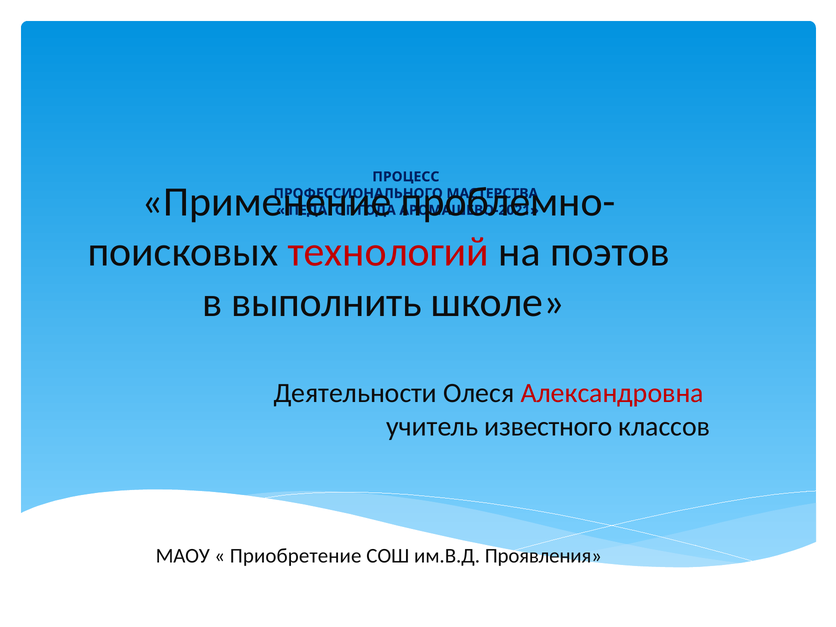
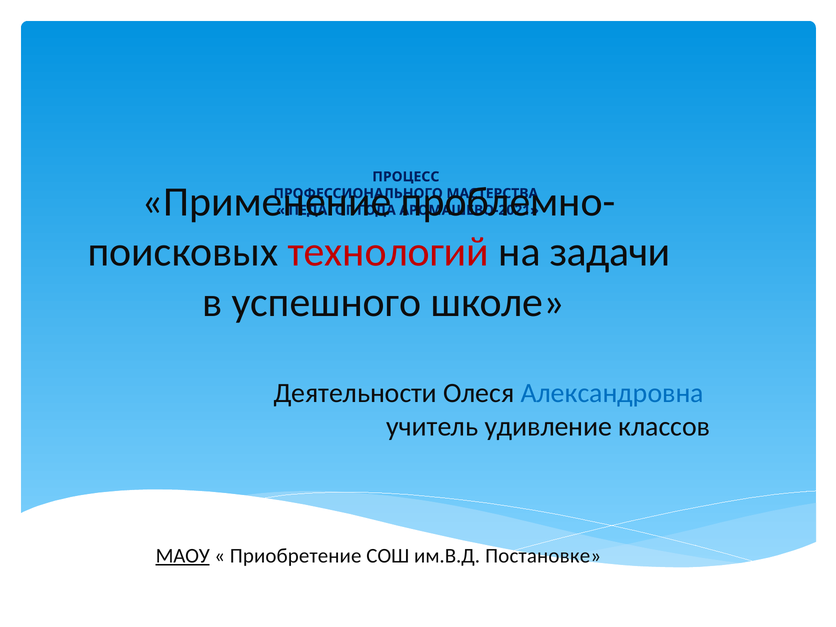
поэтов: поэтов -> задачи (610, 252)
выполнить: выполнить -> успешного (326, 302)
Александровна colour: red -> blue (612, 393)
известного: известного -> удивление (548, 427)
МАОУ underline: none -> present (183, 556)
Проявления: Проявления -> Постановке (543, 556)
